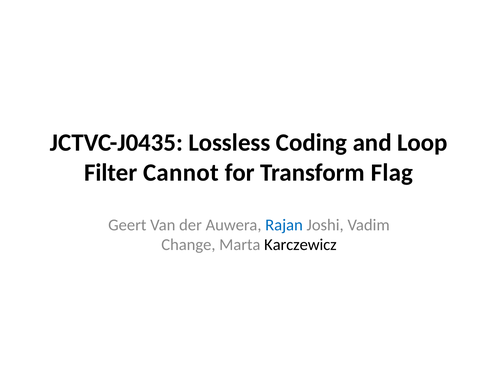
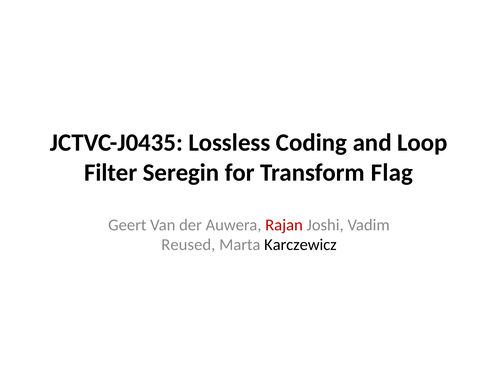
Cannot: Cannot -> Seregin (181, 173)
Rajan colour: blue -> red (284, 225)
Change: Change -> Reused (188, 245)
